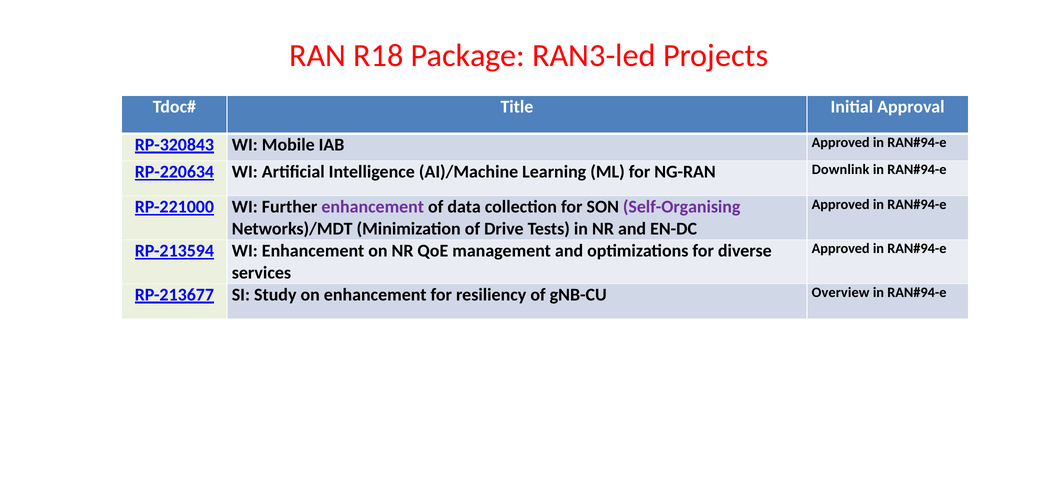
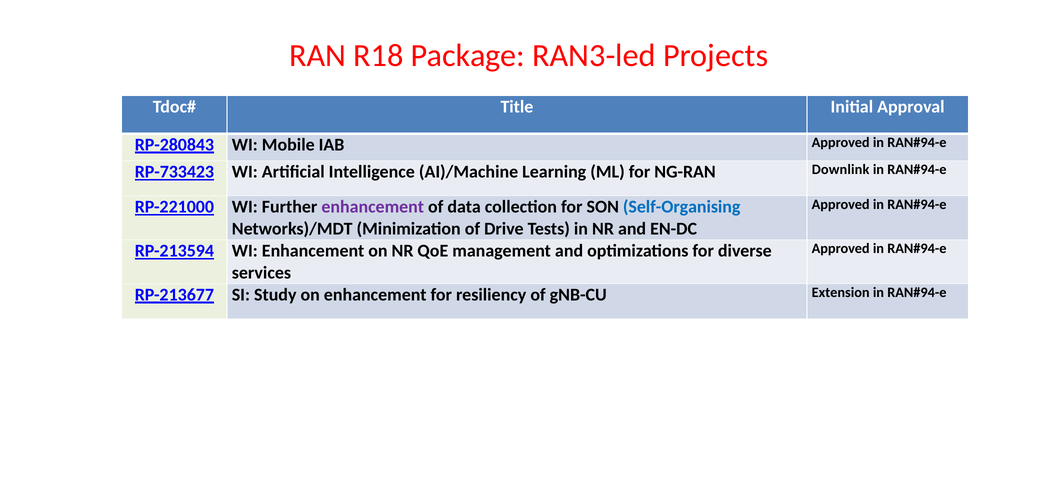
RP-320843: RP-320843 -> RP-280843 (174, 145)
RP-220634: RP-220634 -> RP-733423 (174, 172)
Self-Organising colour: purple -> blue (682, 207)
Overview: Overview -> Extension (841, 293)
